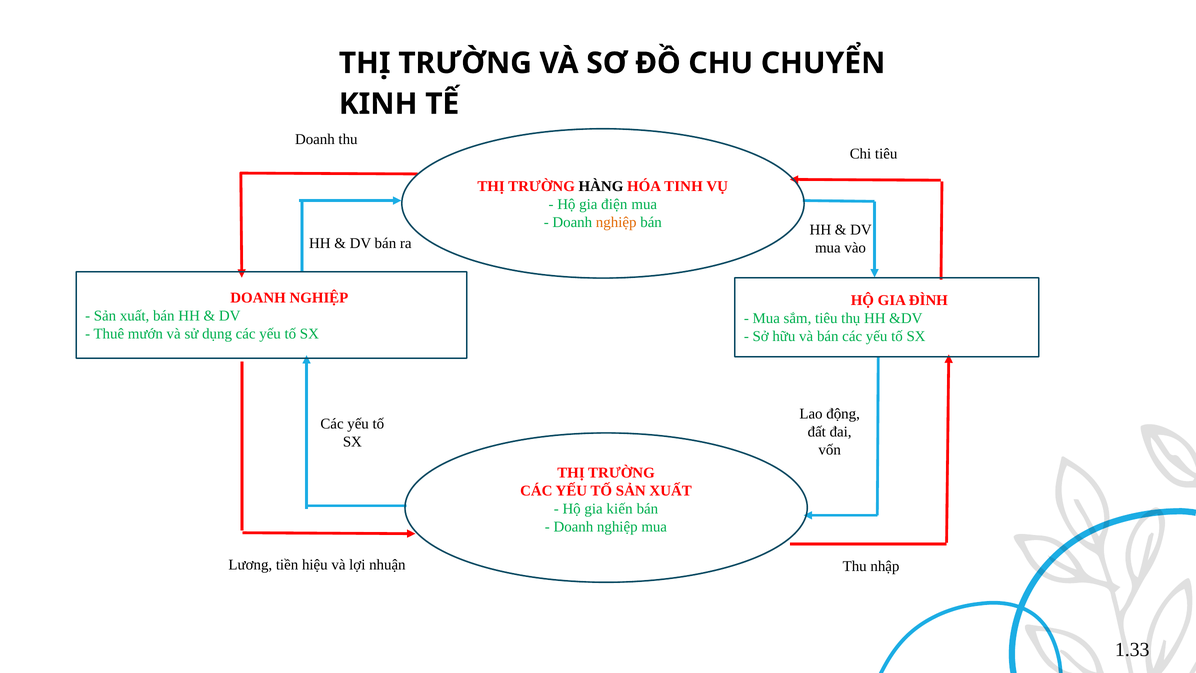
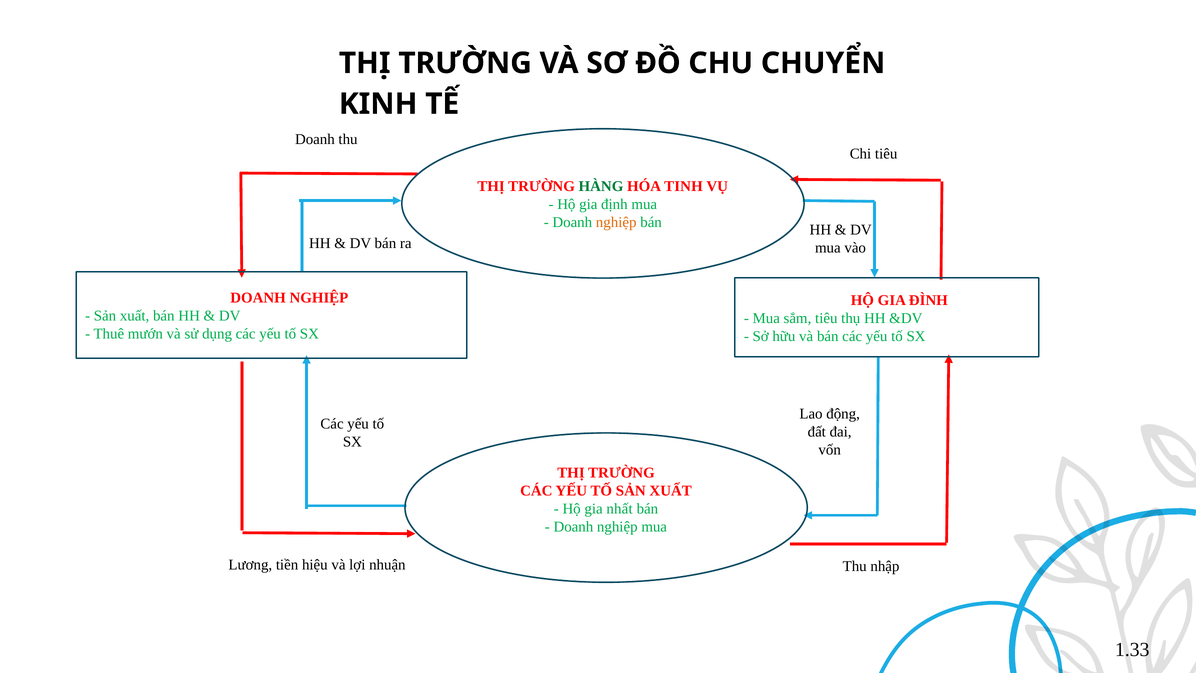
HÀNG colour: black -> green (601, 186)
điện: điện -> định (614, 204)
kiến: kiến -> nhất (620, 508)
